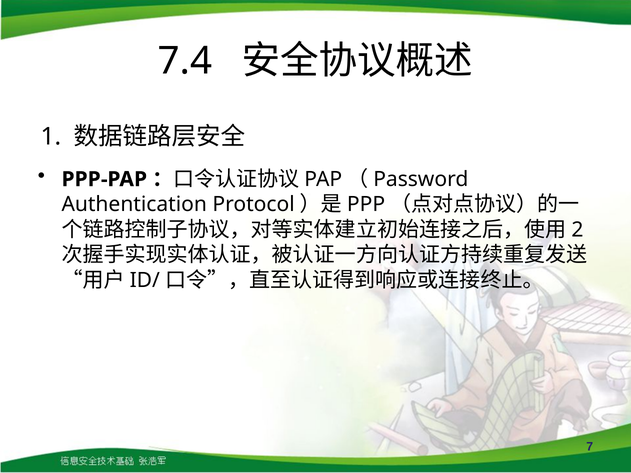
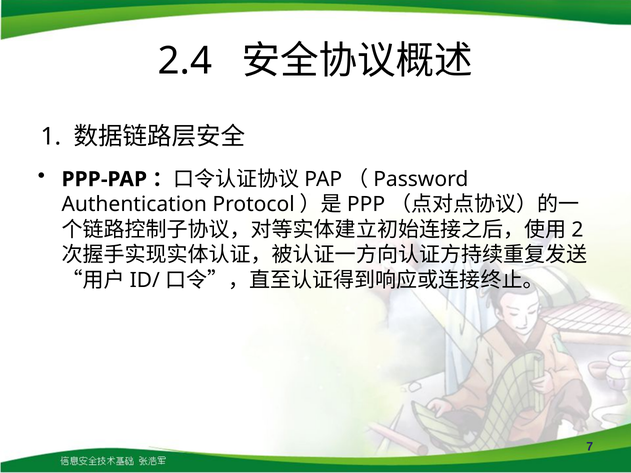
7.4: 7.4 -> 2.4 (185, 61)
